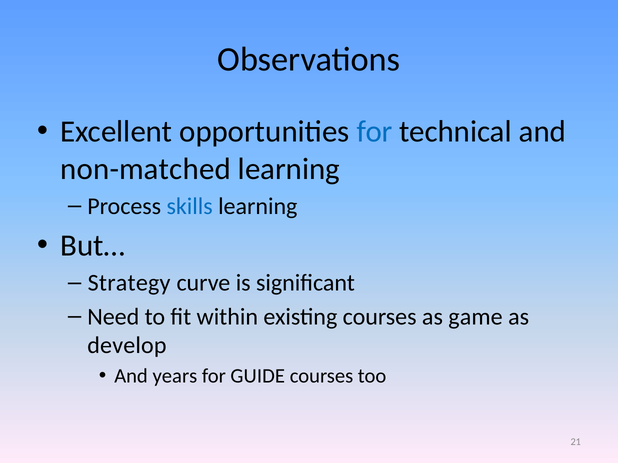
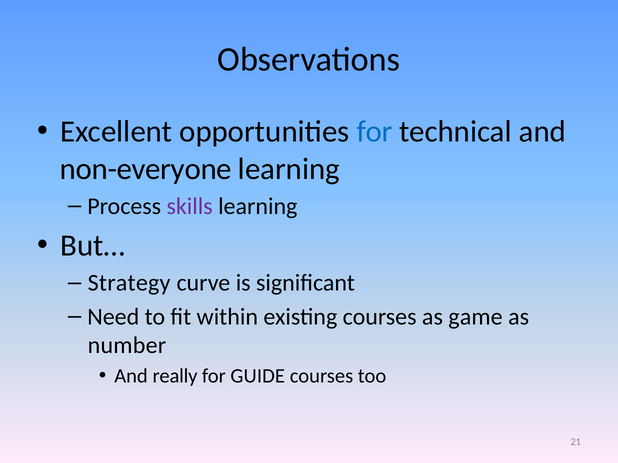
non-matched: non-matched -> non-everyone (146, 169)
skills colour: blue -> purple (190, 206)
develop: develop -> number (127, 346)
years: years -> really (175, 376)
